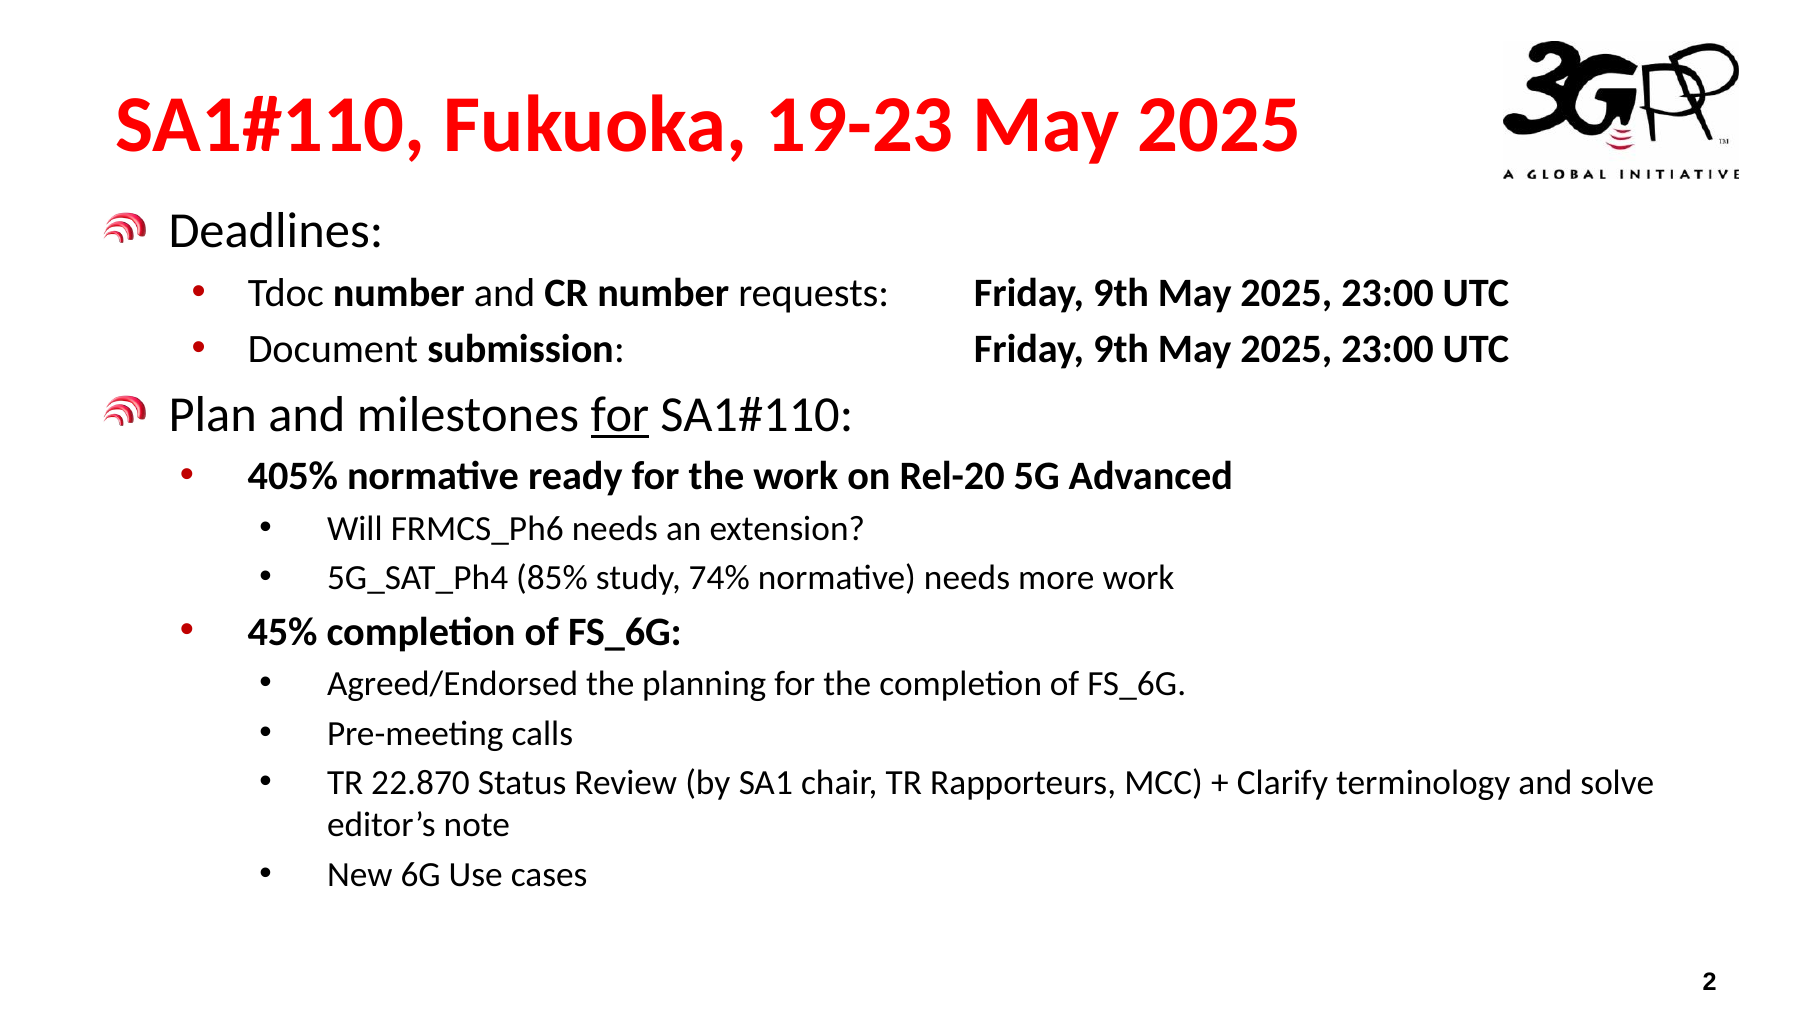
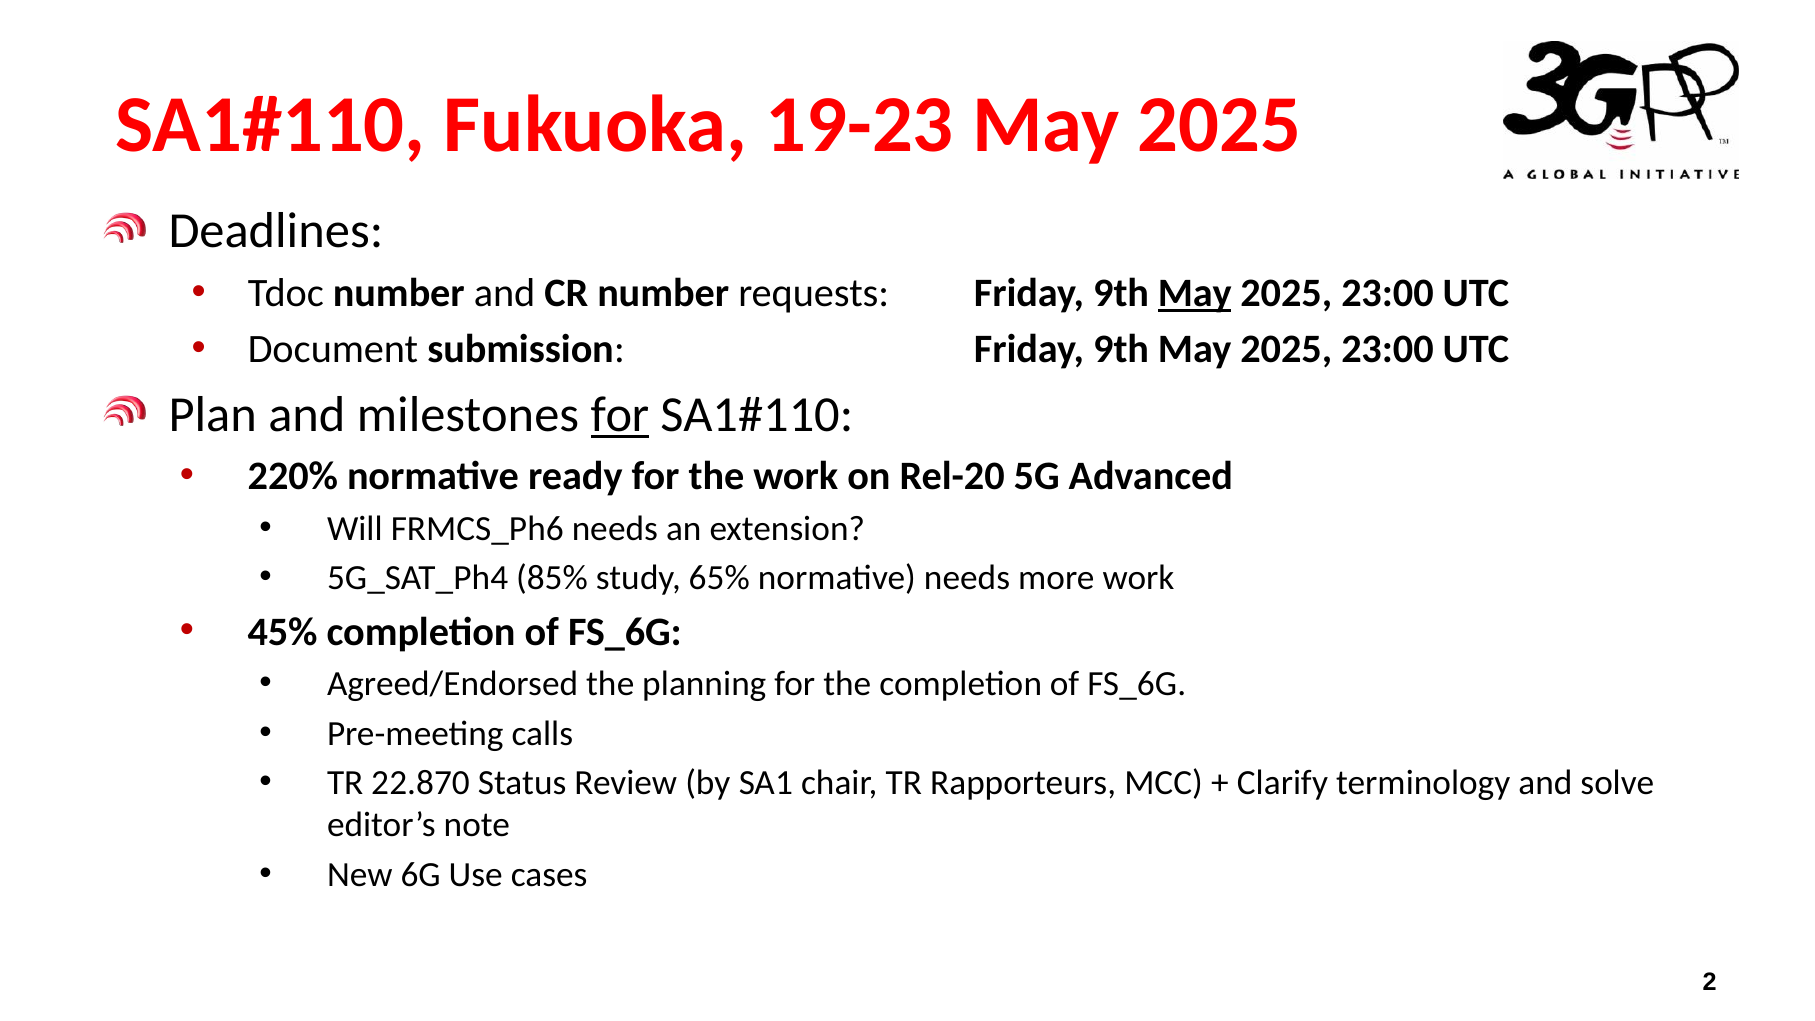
May underline: none -> present (1195, 293)
405%: 405% -> 220% (293, 477)
74%: 74% -> 65% (719, 578)
